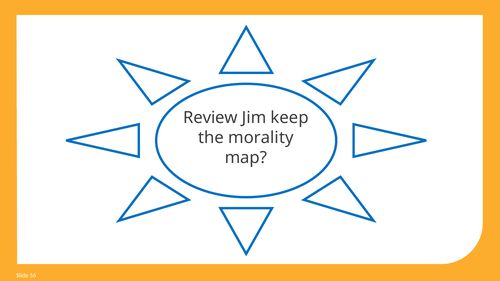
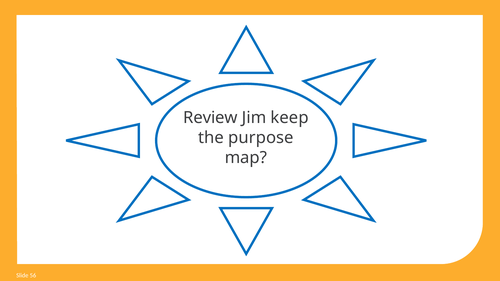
morality: morality -> purpose (261, 138)
